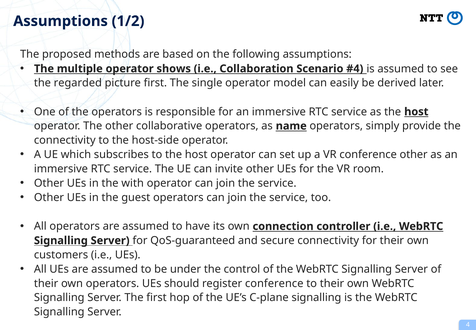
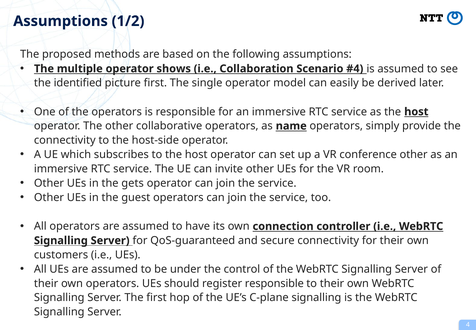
regarded: regarded -> identified (78, 83)
with: with -> gets (133, 183)
register conference: conference -> responsible (274, 283)
